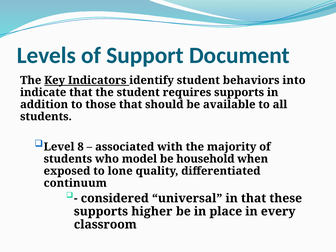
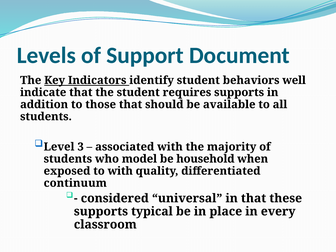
into: into -> well (294, 80)
8: 8 -> 3 (81, 147)
to lone: lone -> with (120, 171)
higher: higher -> typical (152, 211)
